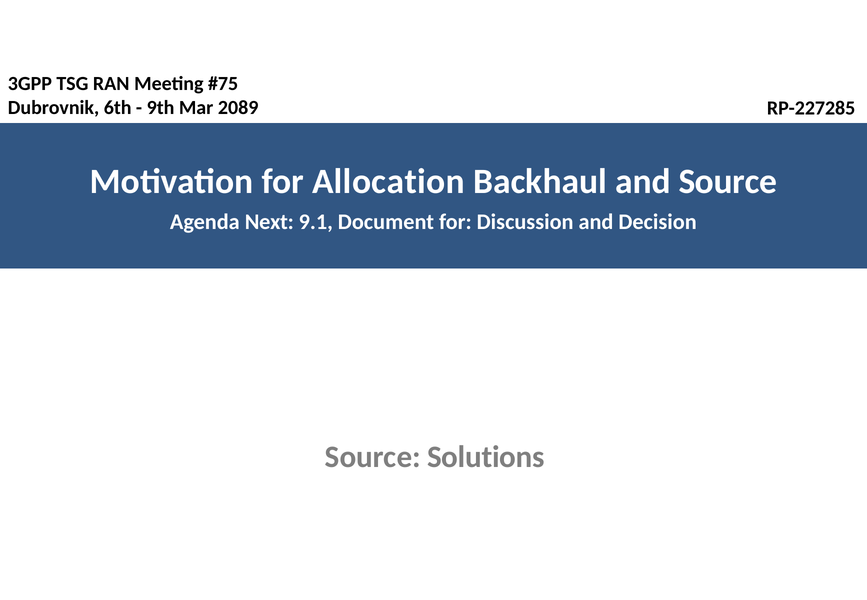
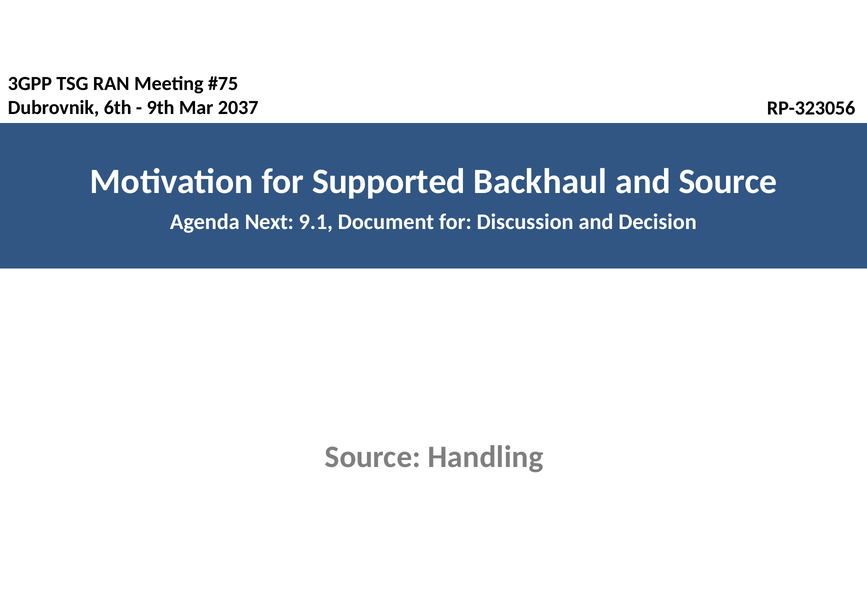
2089: 2089 -> 2037 (238, 108)
RP-227285: RP-227285 -> RP-323056 (811, 108)
Allocation: Allocation -> Supported (389, 182)
Solutions: Solutions -> Handling (486, 457)
